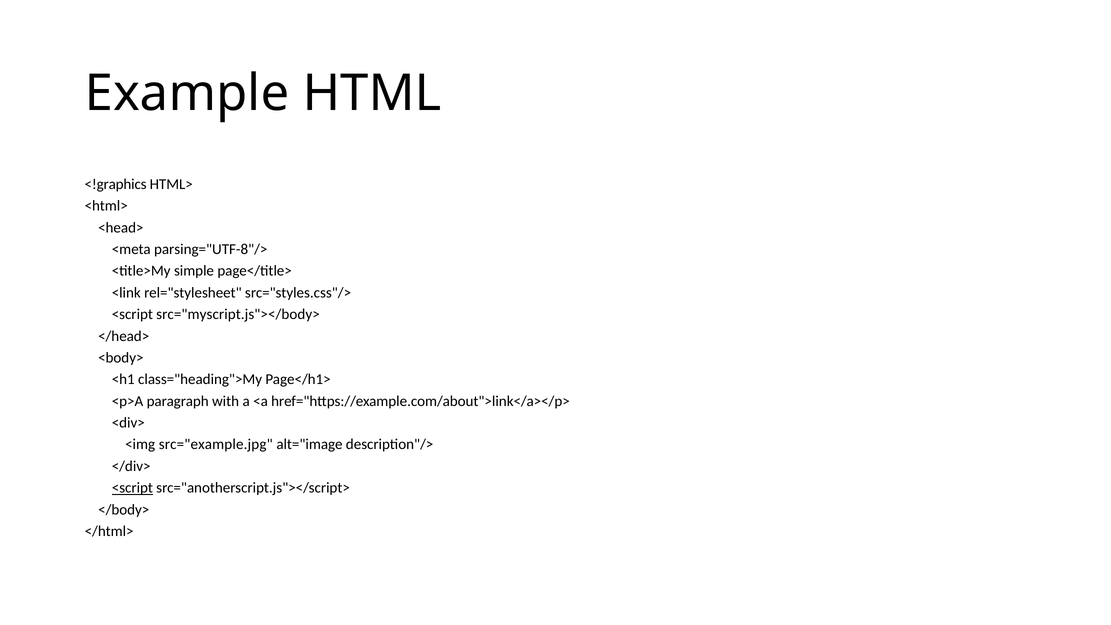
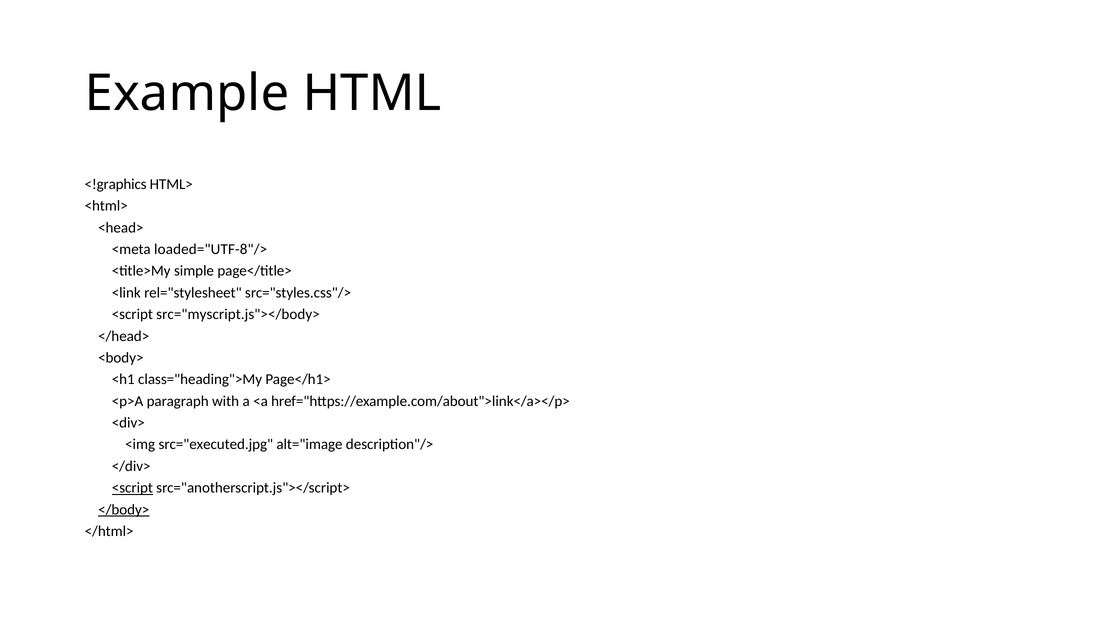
parsing="UTF-8"/>: parsing="UTF-8"/> -> loaded="UTF-8"/> (211, 249)
src="example.jpg: src="example.jpg -> src="executed.jpg (216, 444)
</body> underline: none -> present (124, 509)
